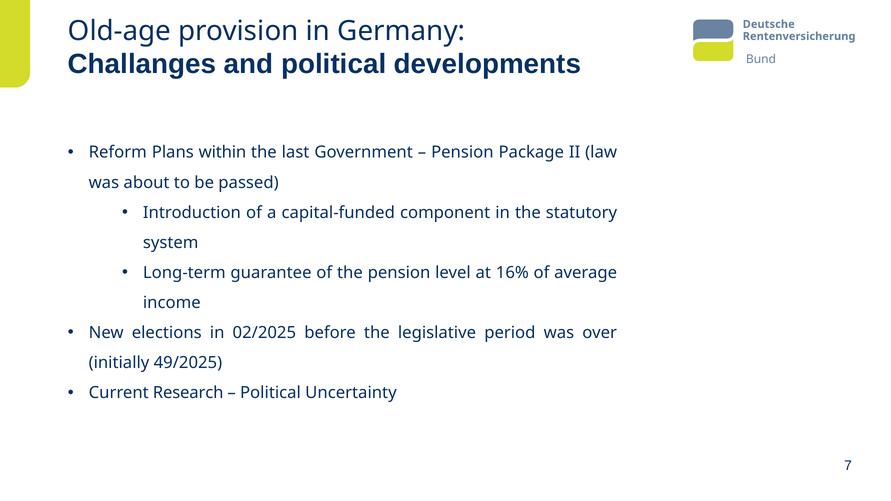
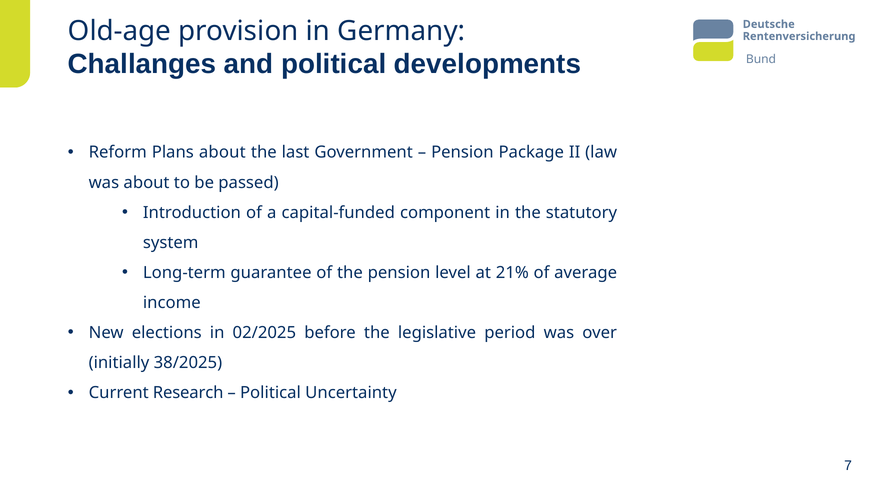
Plans within: within -> about (222, 153)
16%: 16% -> 21% (512, 273)
49/2025: 49/2025 -> 38/2025 (188, 363)
